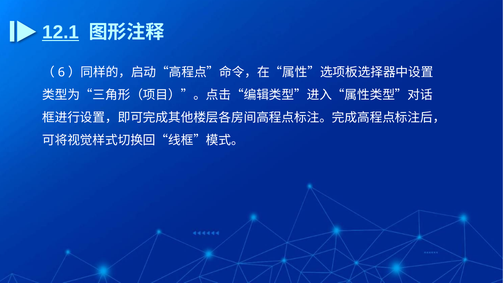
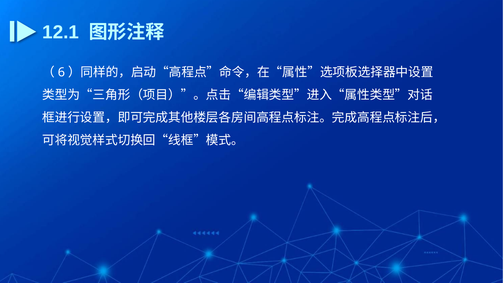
12.1 underline: present -> none (61, 32)
